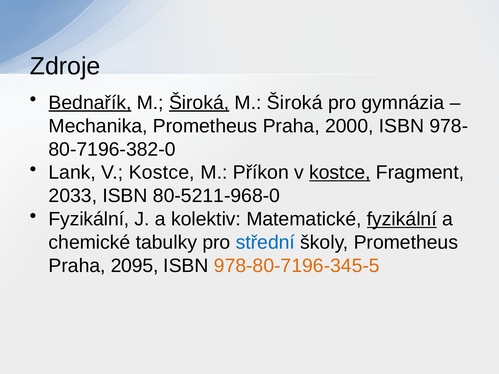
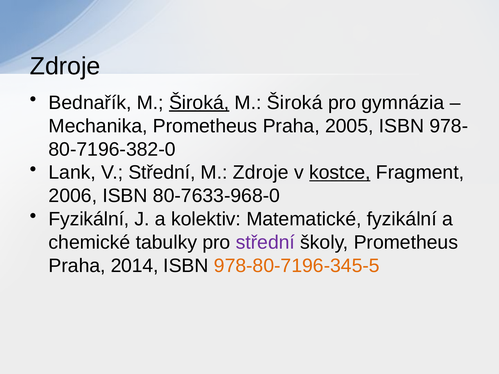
Bednařík underline: present -> none (90, 103)
2000: 2000 -> 2005 (349, 126)
Lank V Kostce: Kostce -> Střední (162, 173)
M Příkon: Příkon -> Zdroje (261, 173)
2033: 2033 -> 2006 (73, 196)
80-5211-968-0: 80-5211-968-0 -> 80-7633-968-0 (216, 196)
fyzikální underline: present -> none (402, 219)
střední colour: blue -> purple (265, 243)
2095: 2095 -> 2014 (135, 266)
